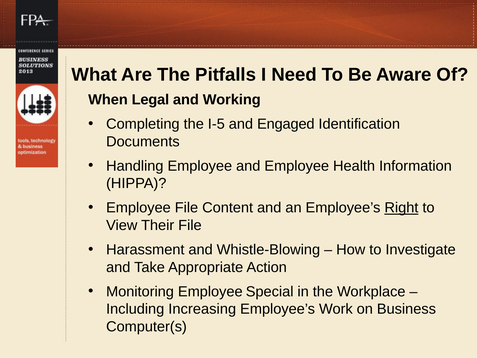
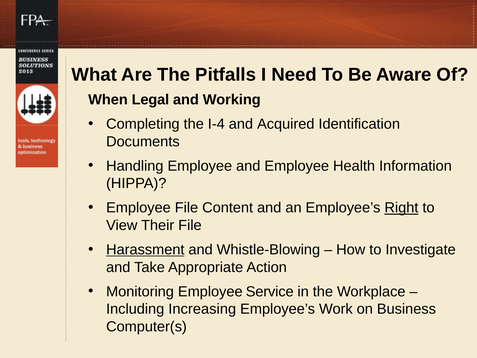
I-5: I-5 -> I-4 (216, 124)
Engaged: Engaged -> Acquired (286, 124)
Harassment underline: none -> present (145, 250)
Special: Special -> Service (270, 291)
